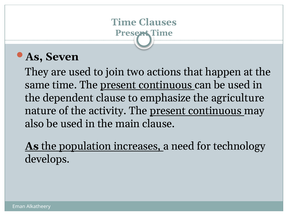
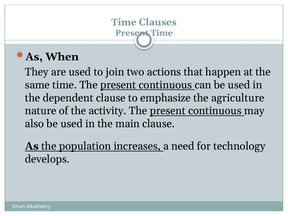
Seven: Seven -> When (62, 57)
